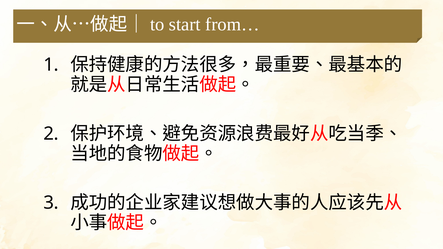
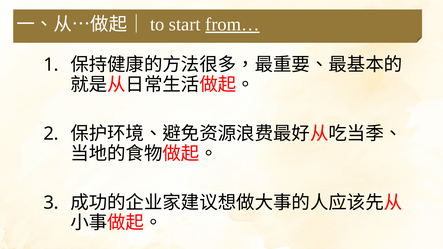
from… underline: none -> present (232, 24)
